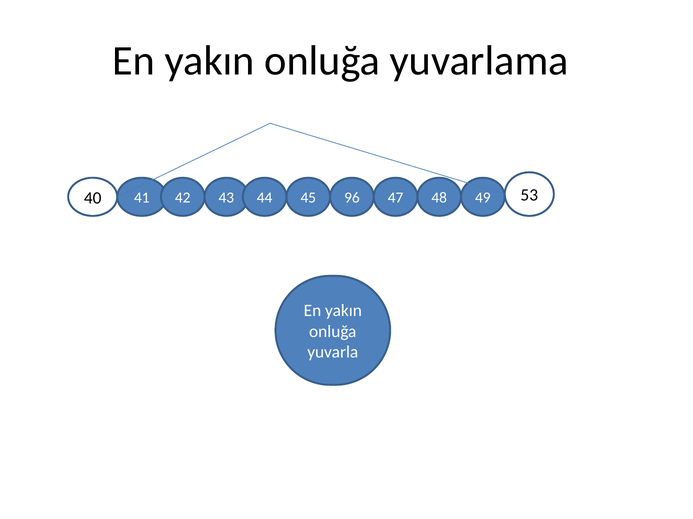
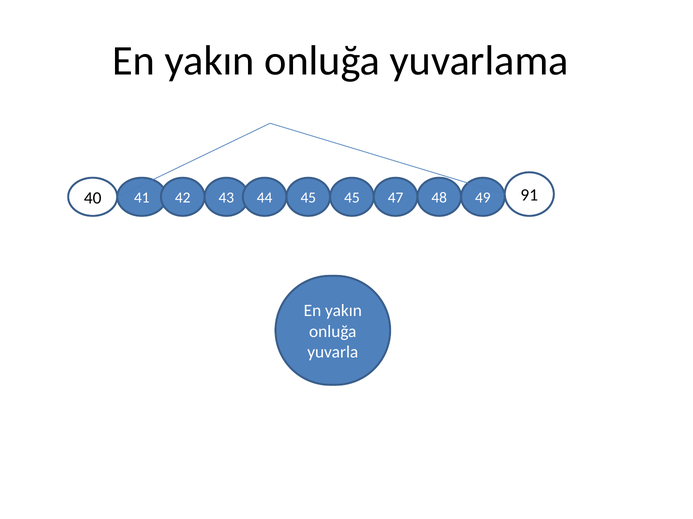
53: 53 -> 91 (529, 196)
45 96: 96 -> 45 (352, 198)
